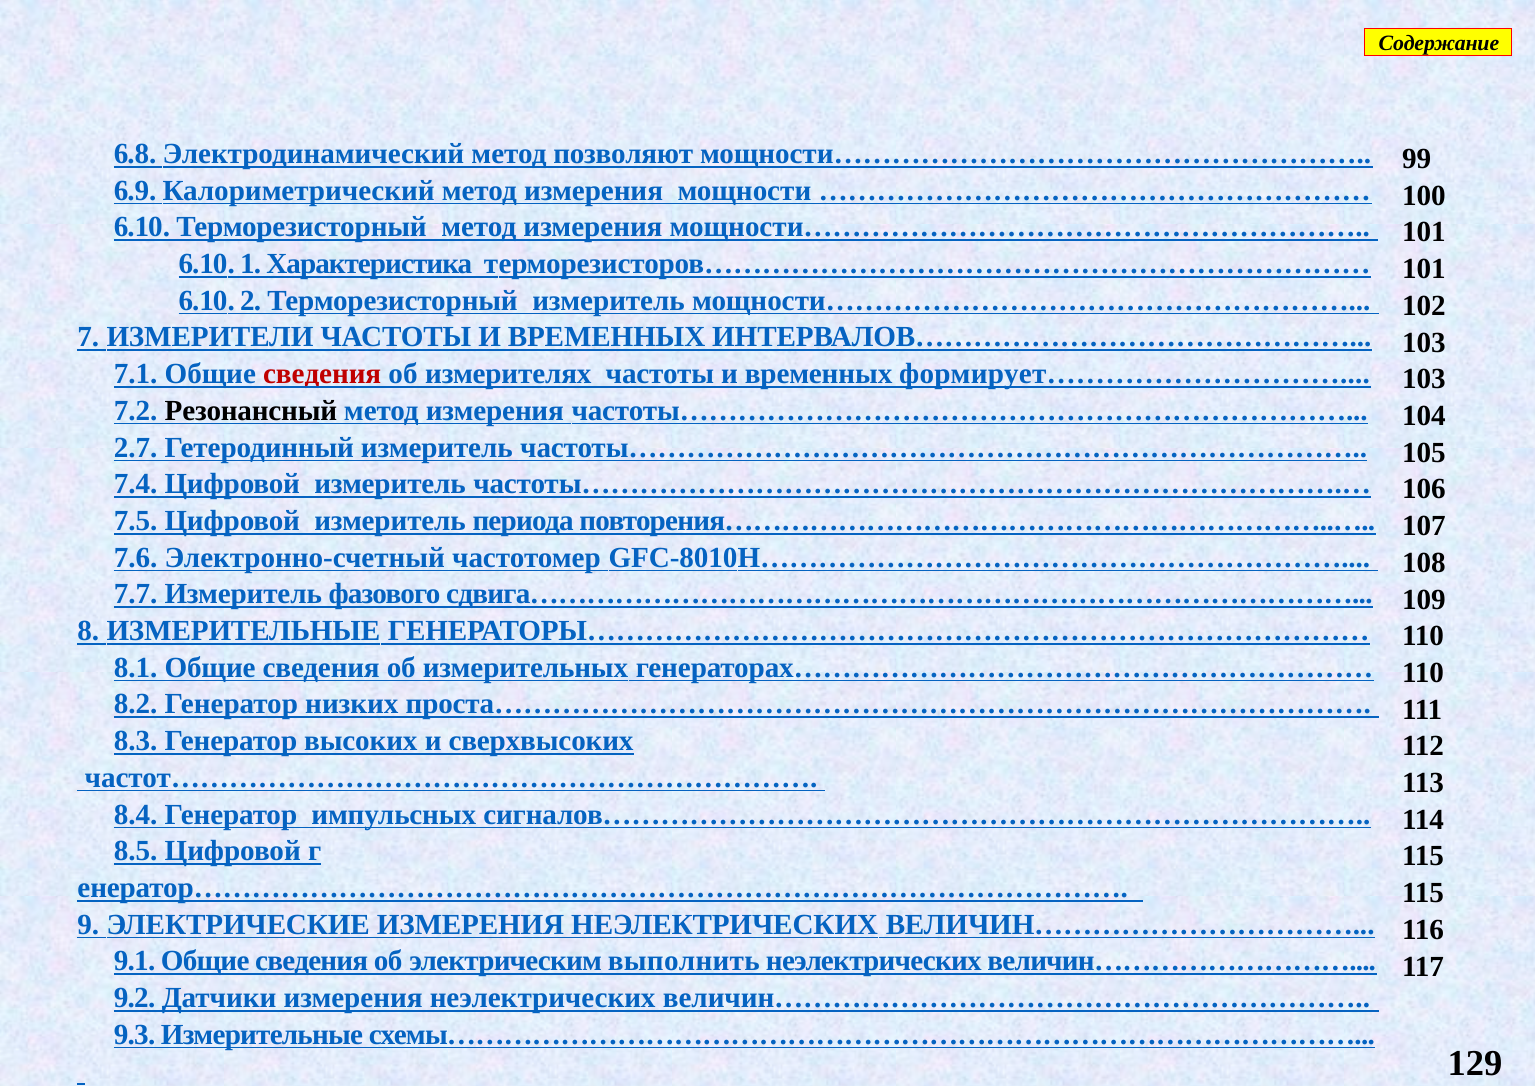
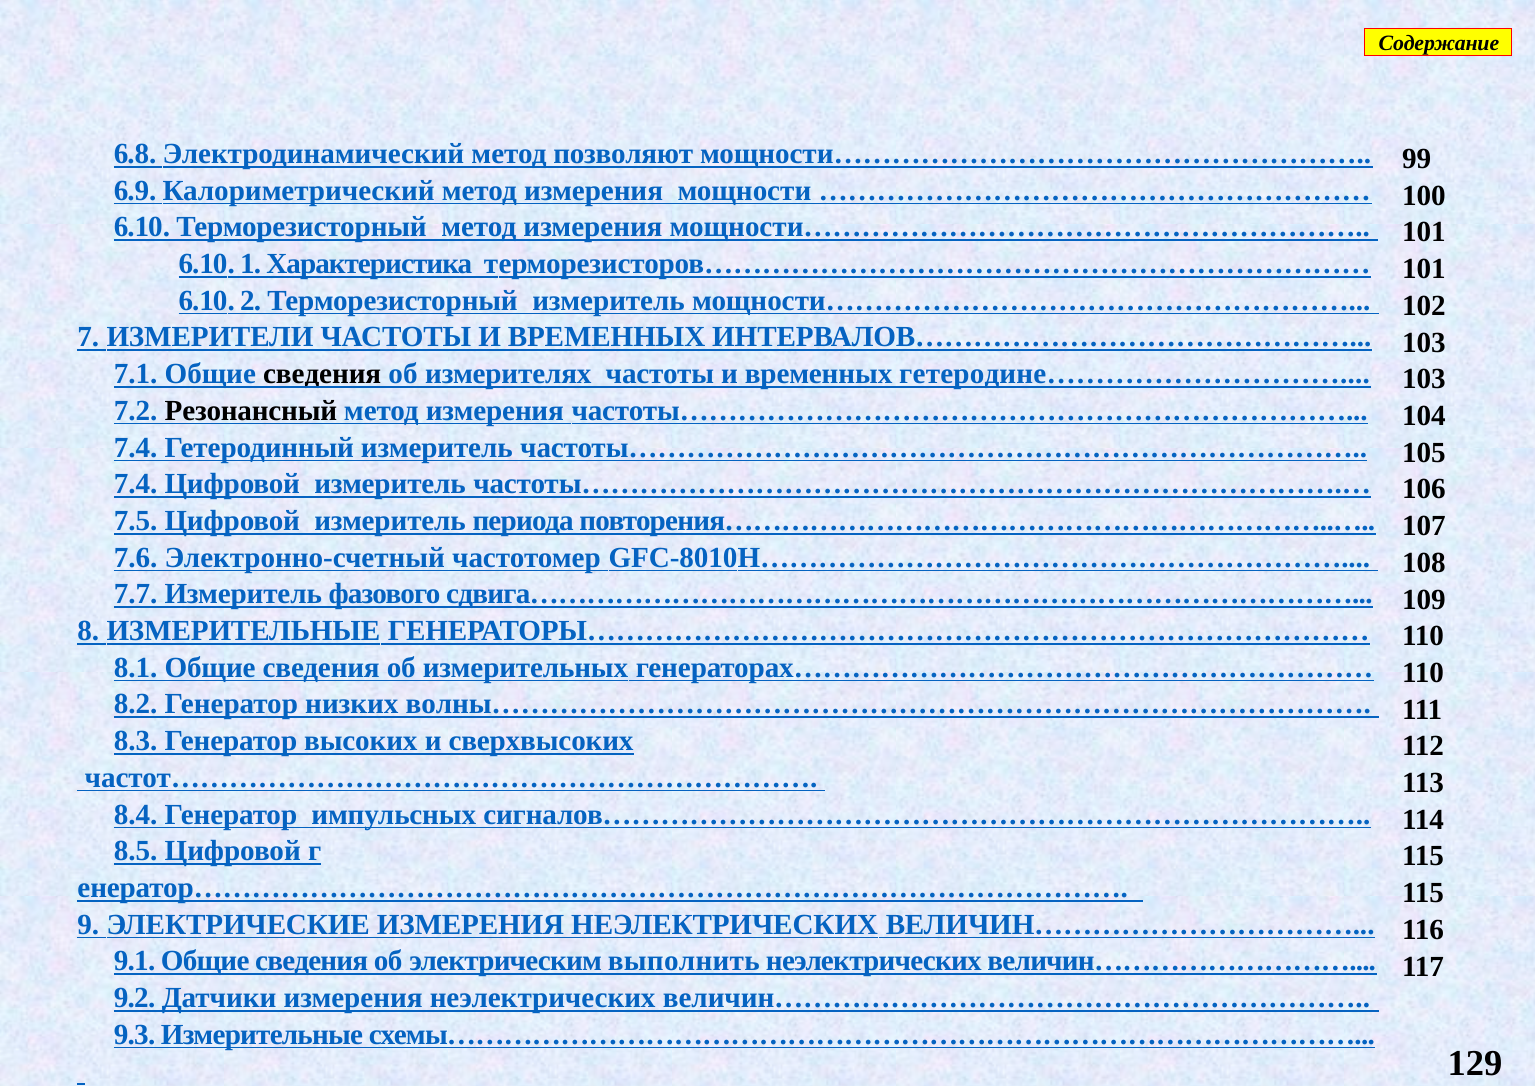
сведения colour: red -> black (322, 374)
формирует…………………………: формирует………………………… -> гетеродине………………………… (1135, 374)
2.7: 2.7 -> 7.4 (136, 447)
проста………………………………………………………………………………: проста……………………………………………………………………………… -> волны……………………………………………………………………………… (888, 704)
